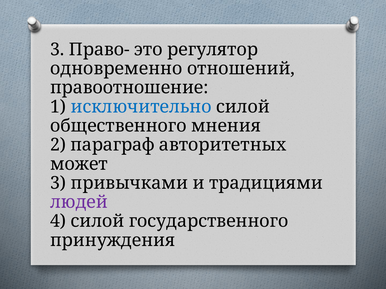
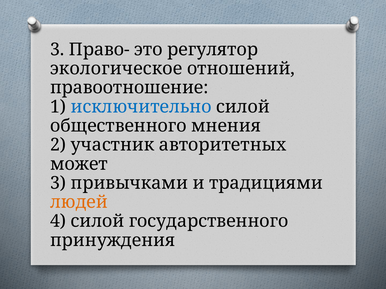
одновременно: одновременно -> экологическое (116, 69)
параграф: параграф -> участник (113, 145)
людей colour: purple -> orange (79, 202)
